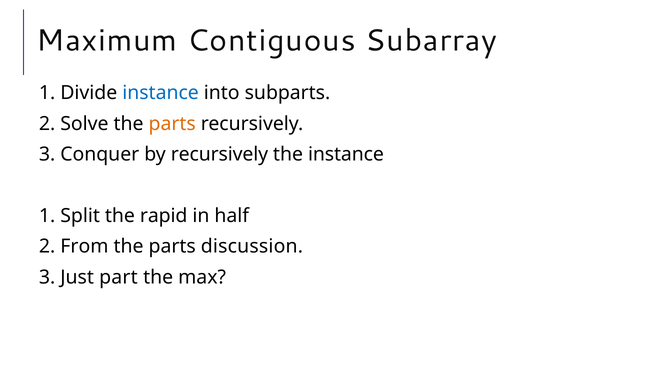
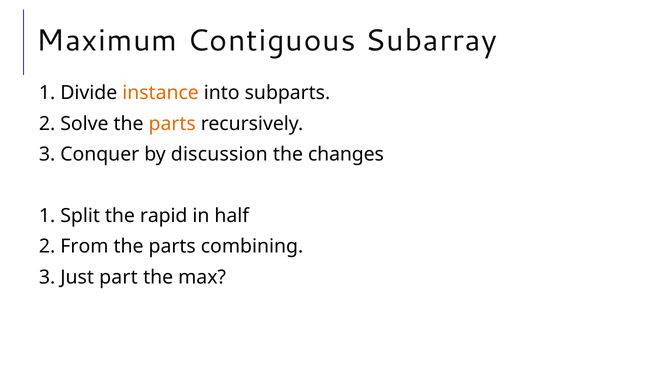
instance colour: blue -> orange (161, 93)
by recursively: recursively -> discussion (219, 154)
the instance: instance -> changes (346, 154)
discussion: discussion -> combining (252, 247)
